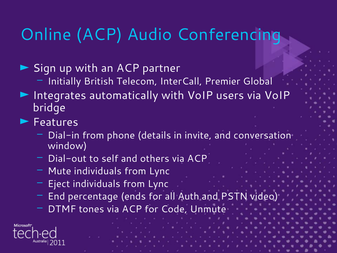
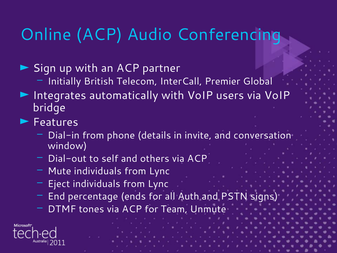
video: video -> signs (264, 196)
Code: Code -> Team (174, 209)
